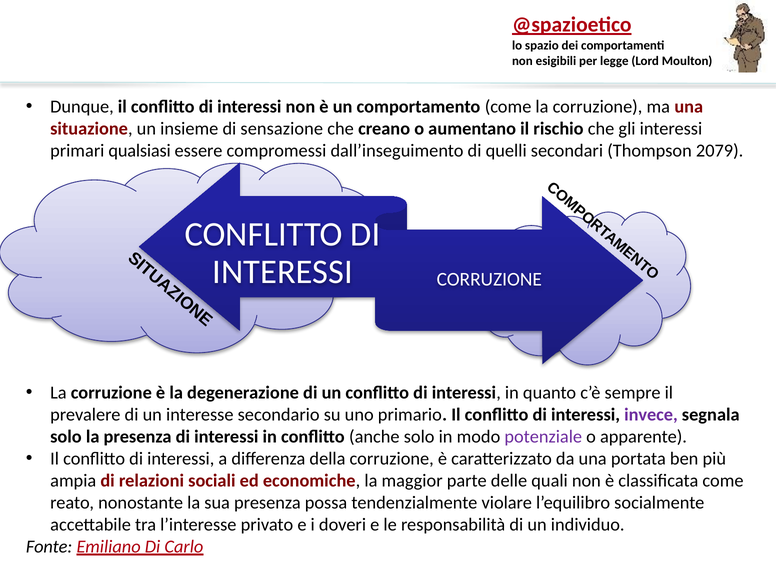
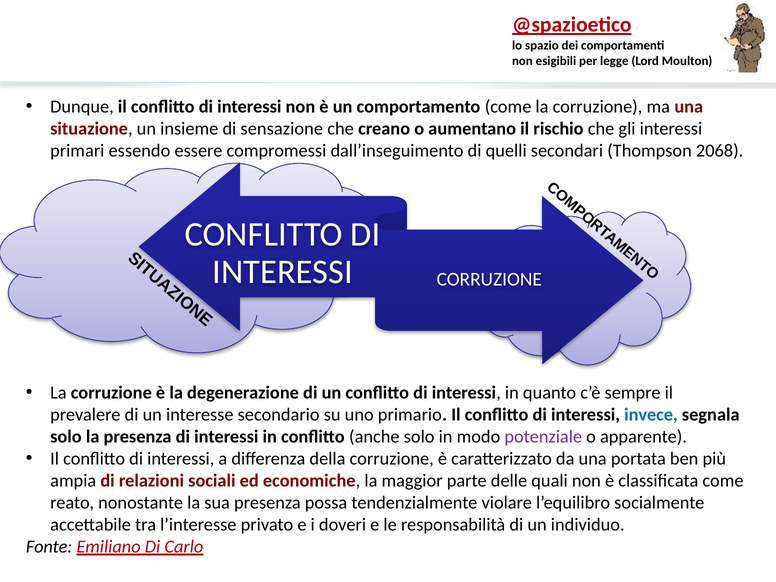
qualsiasi: qualsiasi -> essendo (139, 151)
2079: 2079 -> 2068 (720, 151)
invece colour: purple -> blue (651, 415)
